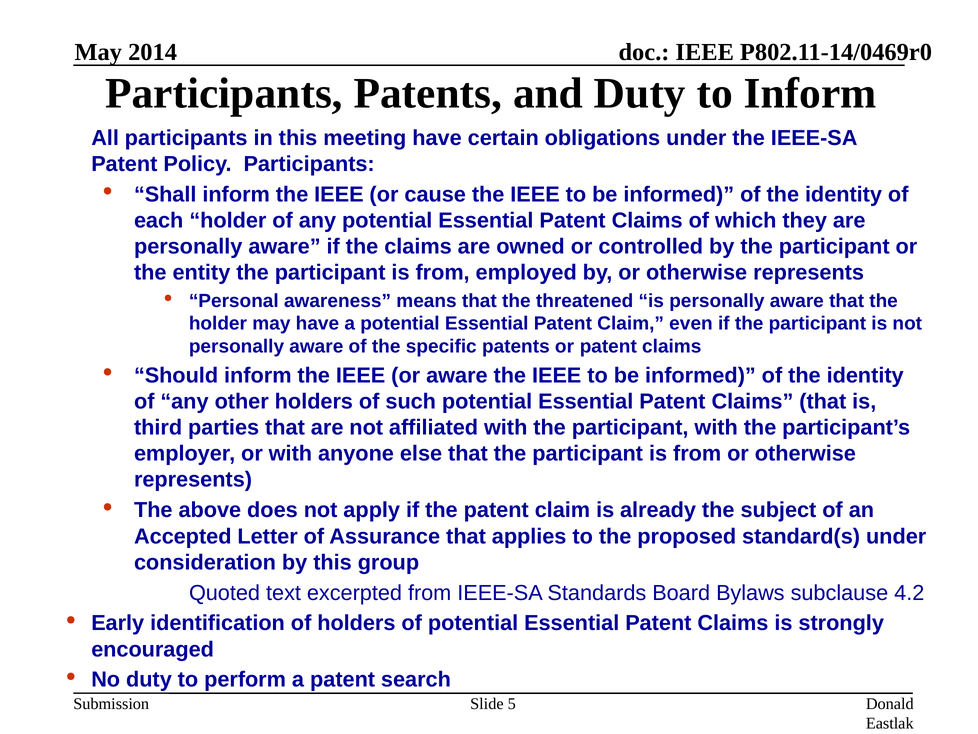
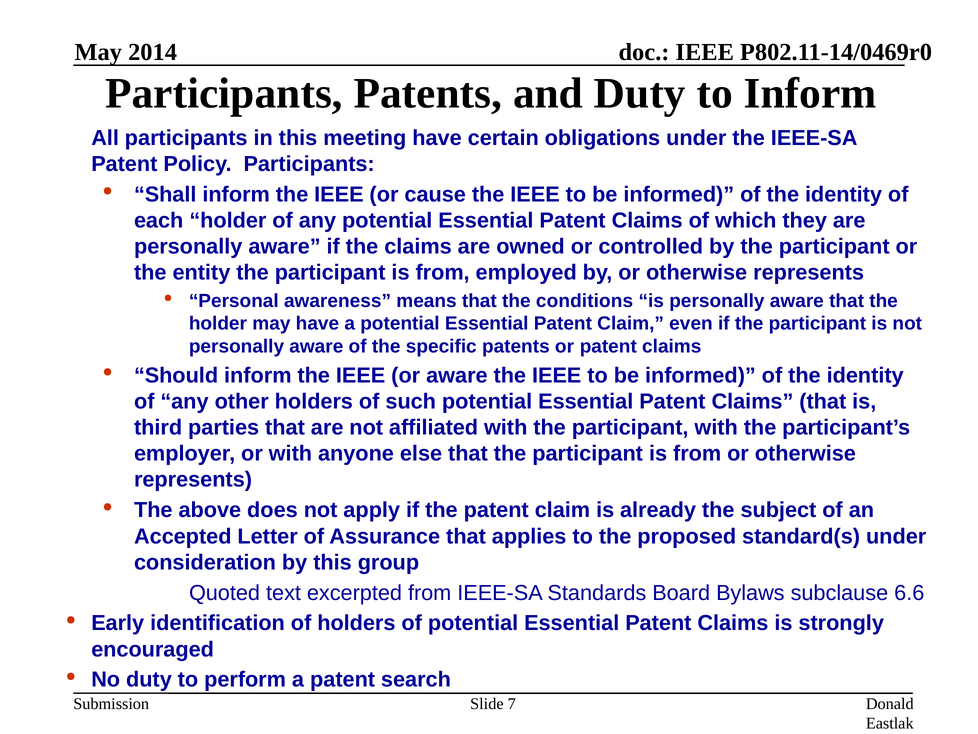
threatened: threatened -> conditions (585, 301)
4.2: 4.2 -> 6.6 (909, 592)
5: 5 -> 7 (512, 703)
